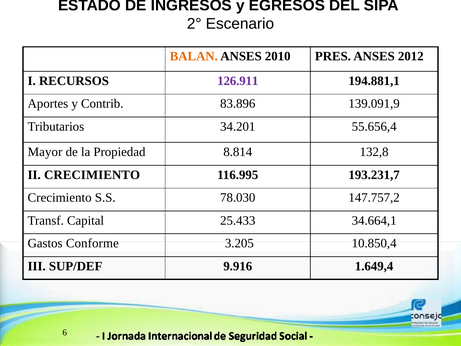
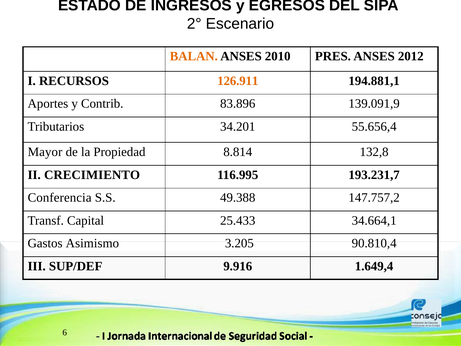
126.911 colour: purple -> orange (238, 81)
Crecimiento: Crecimiento -> Conferencia (60, 198)
78.030: 78.030 -> 49.388 (238, 198)
Conforme: Conforme -> Asimismo (92, 243)
10.850,4: 10.850,4 -> 90.810,4 (374, 243)
